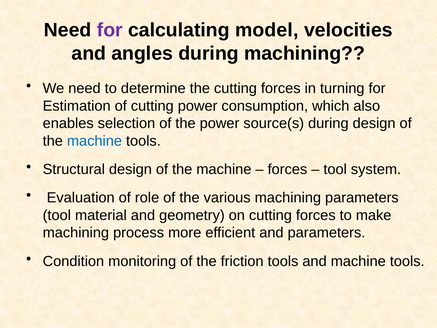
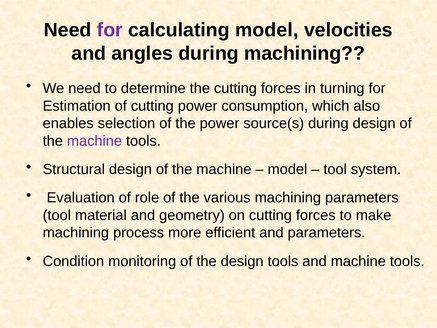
machine colour: blue -> purple (94, 141)
forces: forces -> model (287, 169)
the friction: friction -> design (242, 261)
